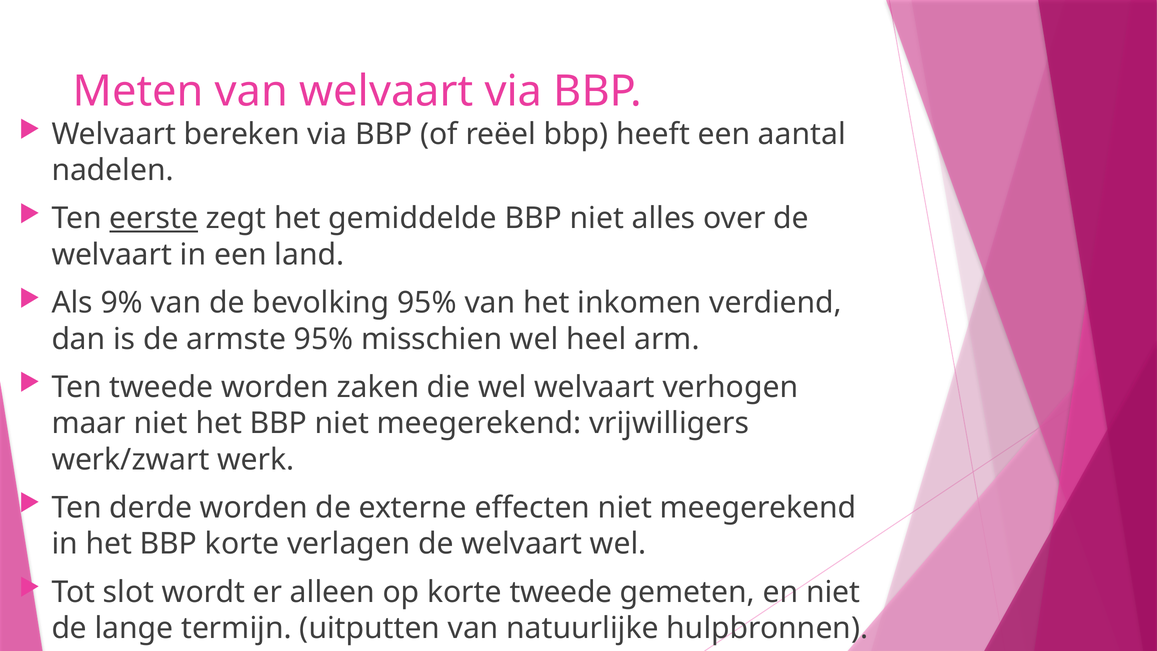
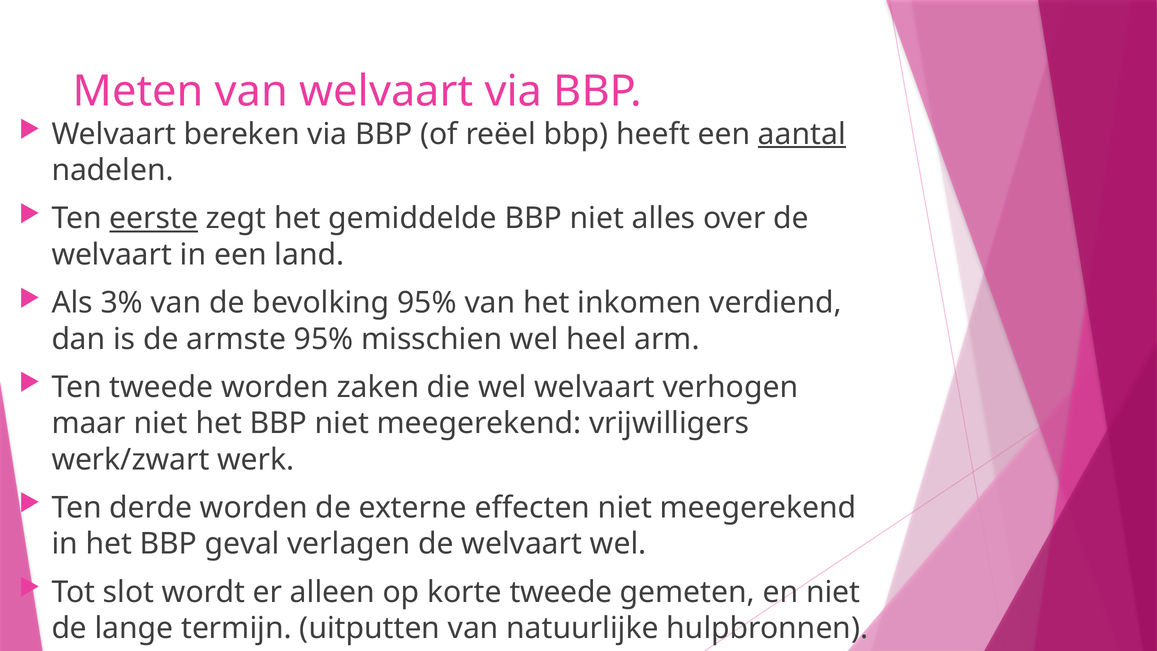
aantal underline: none -> present (802, 134)
9%: 9% -> 3% (122, 303)
BBP korte: korte -> geval (242, 544)
